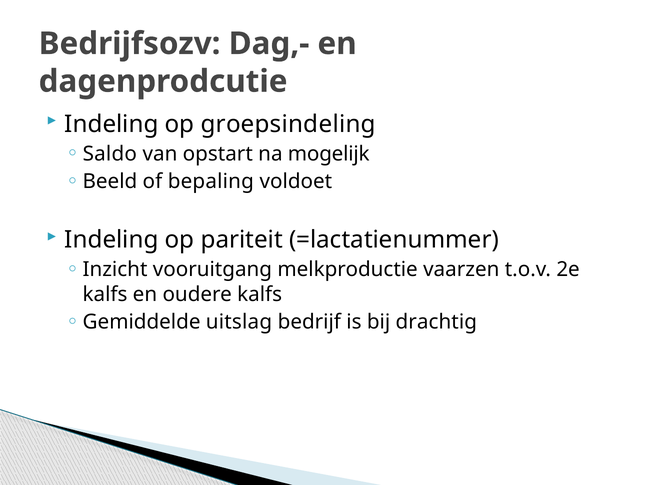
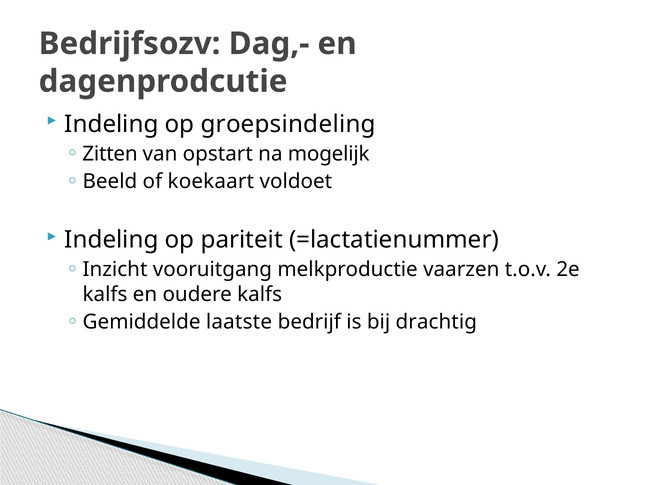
Saldo: Saldo -> Zitten (110, 154)
bepaling: bepaling -> koekaart (211, 181)
uitslag: uitslag -> laatste (239, 322)
